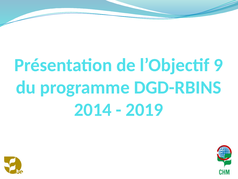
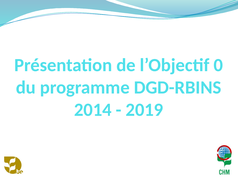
9: 9 -> 0 (218, 65)
